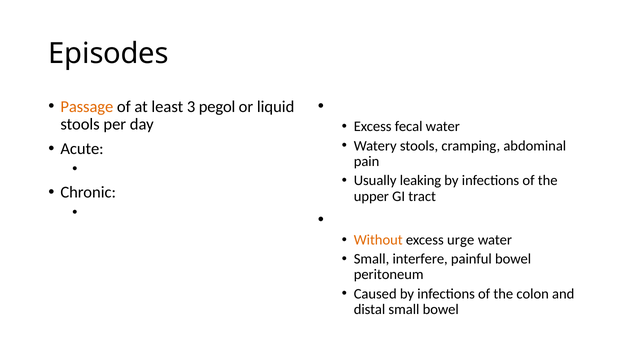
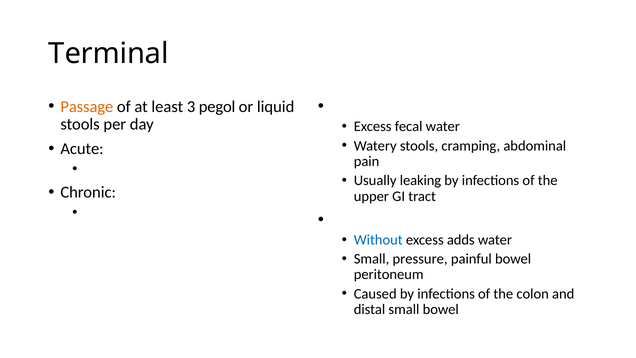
Episodes: Episodes -> Terminal (109, 53)
Without colour: orange -> blue (378, 240)
urge: urge -> adds (461, 240)
interfere: interfere -> pressure (420, 259)
